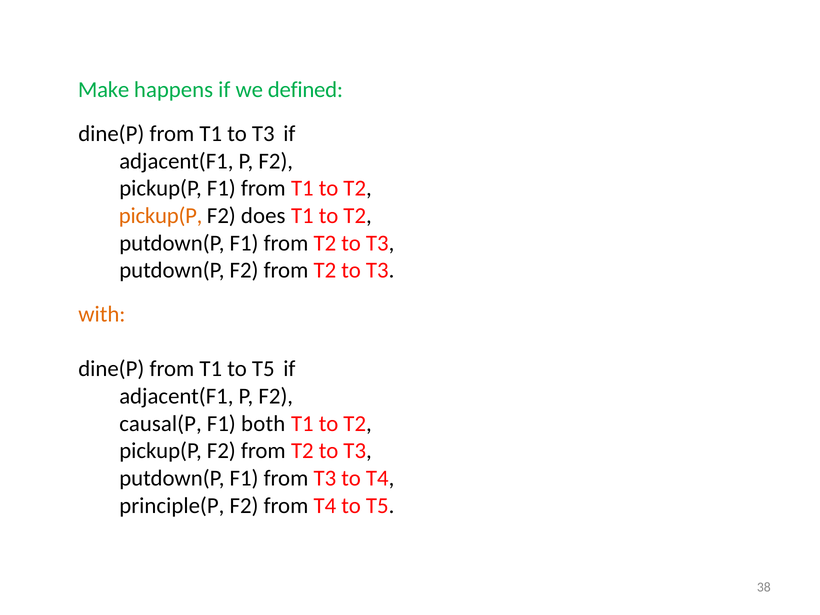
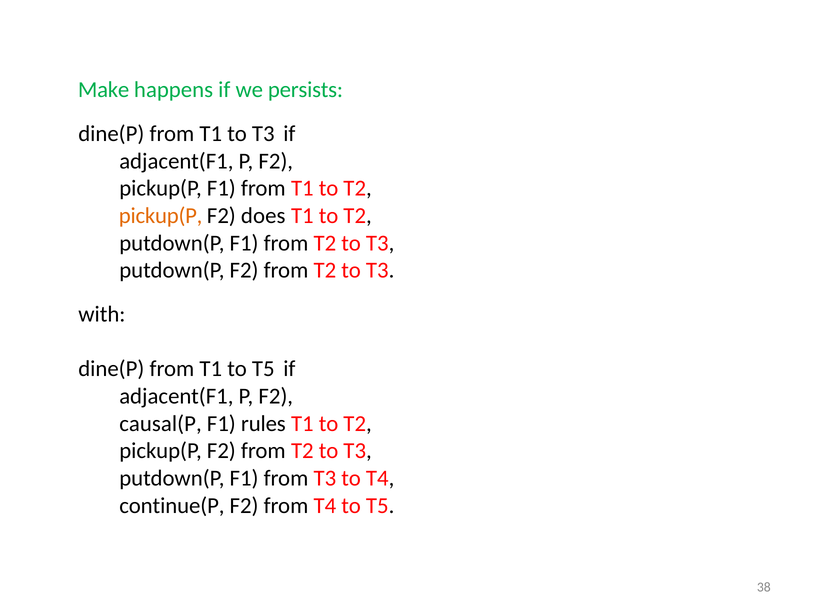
defined: defined -> persists (305, 90)
with colour: orange -> black (102, 314)
both: both -> rules (263, 424)
principle(P: principle(P -> continue(P (172, 506)
